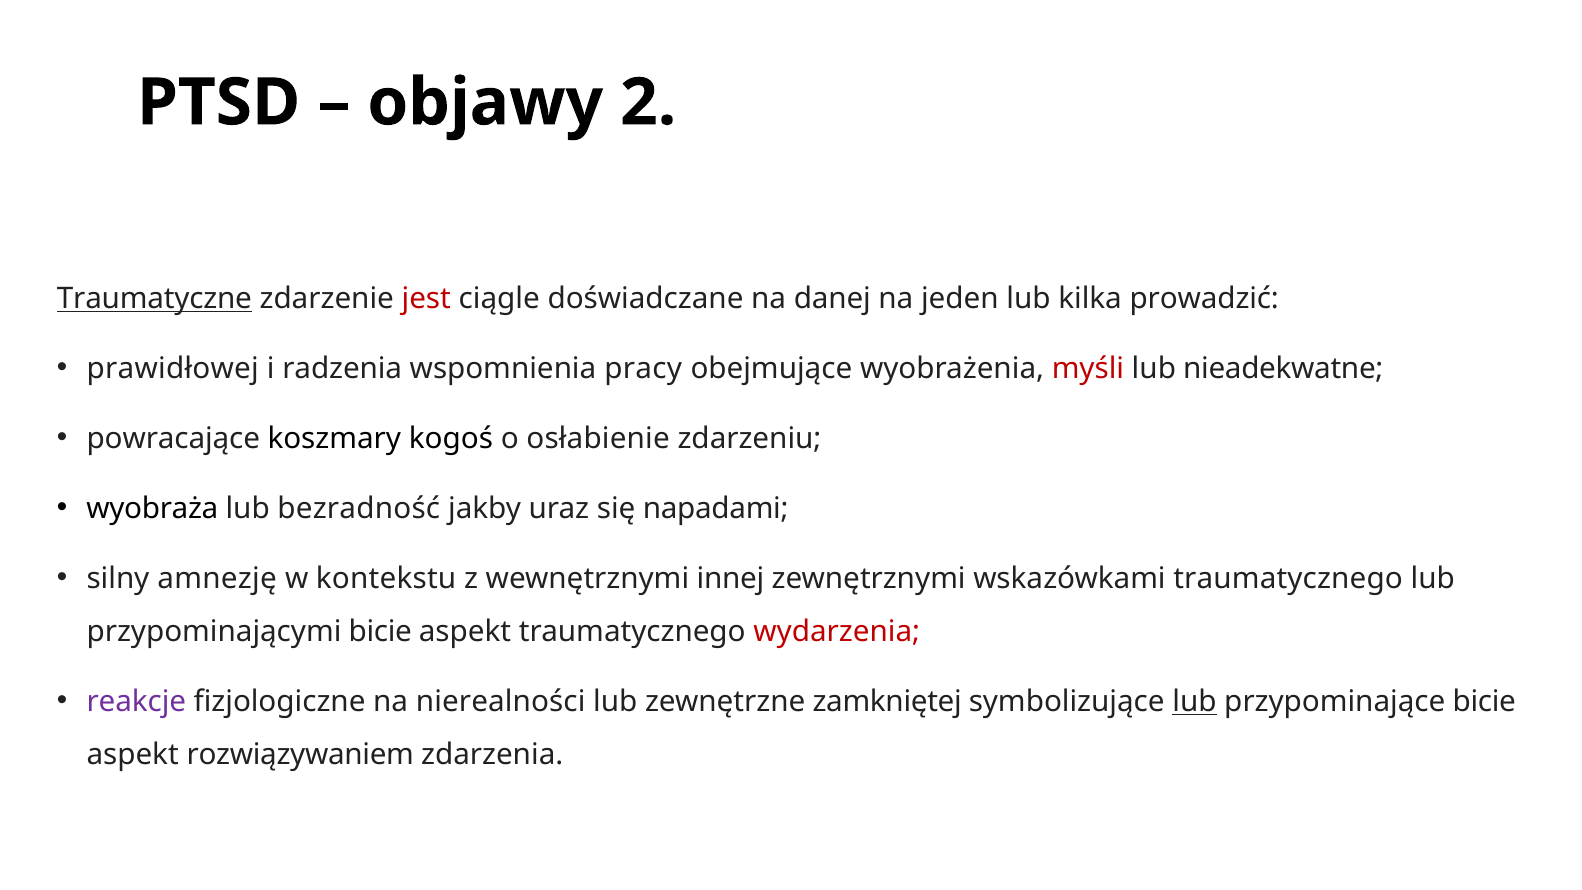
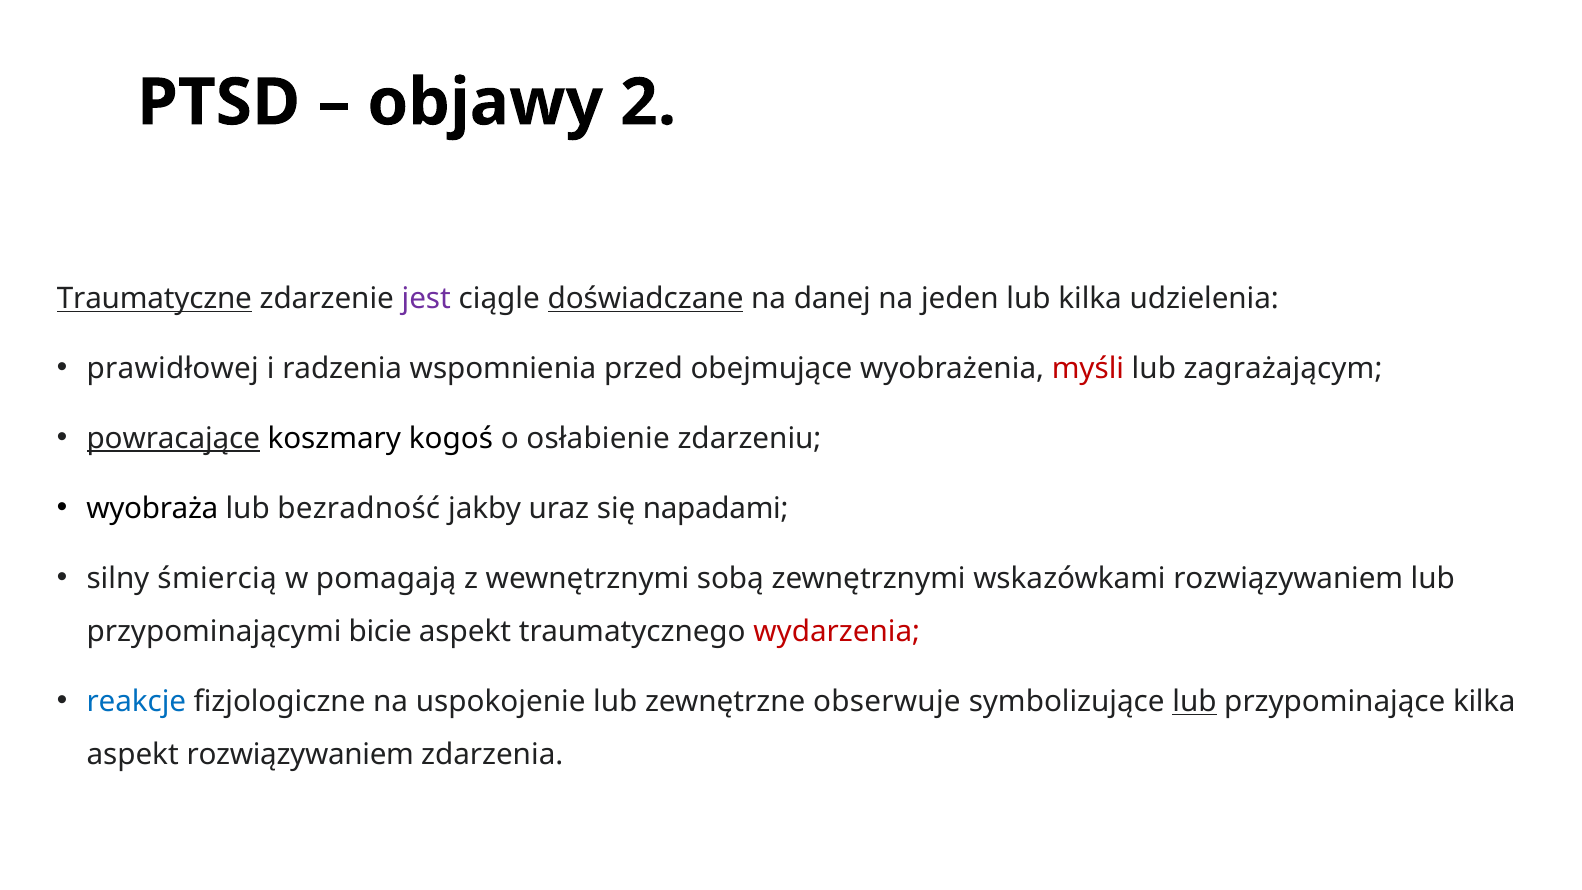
jest colour: red -> purple (426, 299)
doświadczane underline: none -> present (646, 299)
prowadzić: prowadzić -> udzielenia (1204, 299)
pracy: pracy -> przed (643, 369)
nieadekwatne: nieadekwatne -> zagrażającym (1283, 369)
powracające underline: none -> present (173, 439)
amnezję: amnezję -> śmiercią (217, 578)
kontekstu: kontekstu -> pomagają (386, 578)
innej: innej -> sobą (730, 578)
wskazówkami traumatycznego: traumatycznego -> rozwiązywaniem (1288, 578)
reakcje colour: purple -> blue (136, 702)
nierealności: nierealności -> uspokojenie (501, 702)
zamkniętej: zamkniętej -> obserwuje (887, 702)
przypominające bicie: bicie -> kilka (1484, 702)
